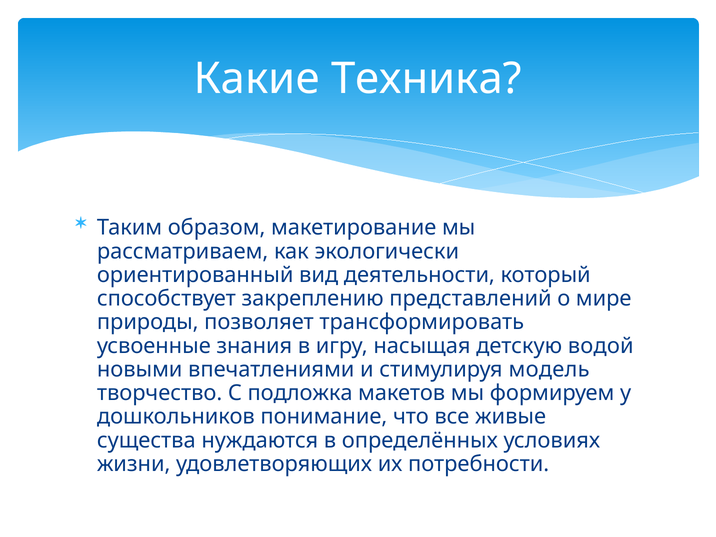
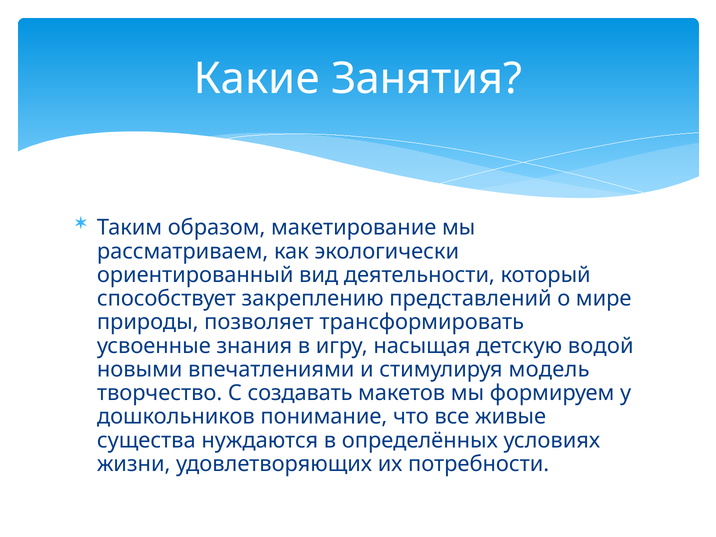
Техника: Техника -> Занятия (427, 79)
подложка: подложка -> создавать (300, 393)
